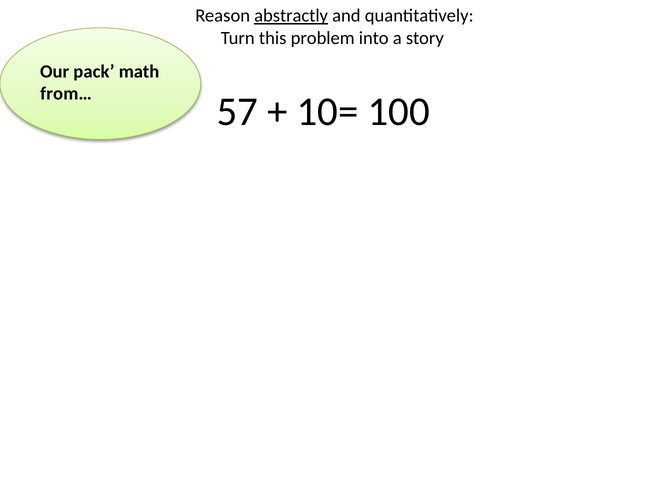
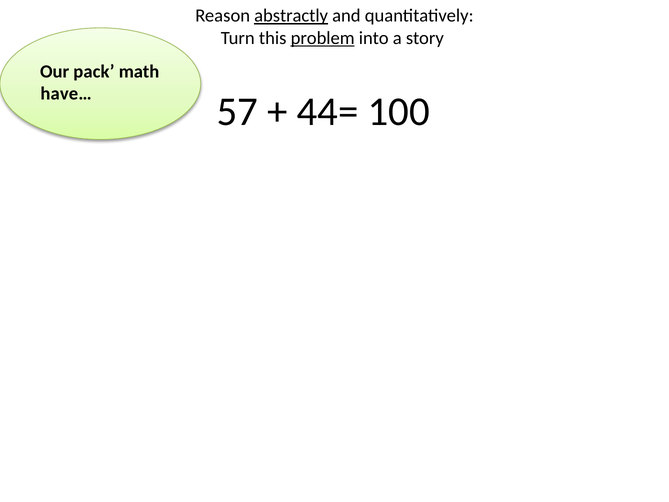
problem underline: none -> present (323, 38)
from…: from… -> have… (66, 94)
10=: 10= -> 44= (328, 112)
